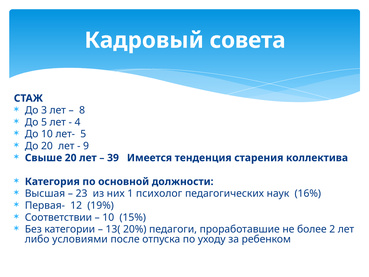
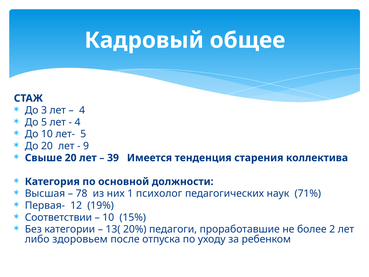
совета: совета -> общее (247, 40)
8: 8 -> 4 (82, 110)
23: 23 -> 78 (82, 193)
16%: 16% -> 71% (308, 193)
условиями: условиями -> здоровьем (80, 239)
